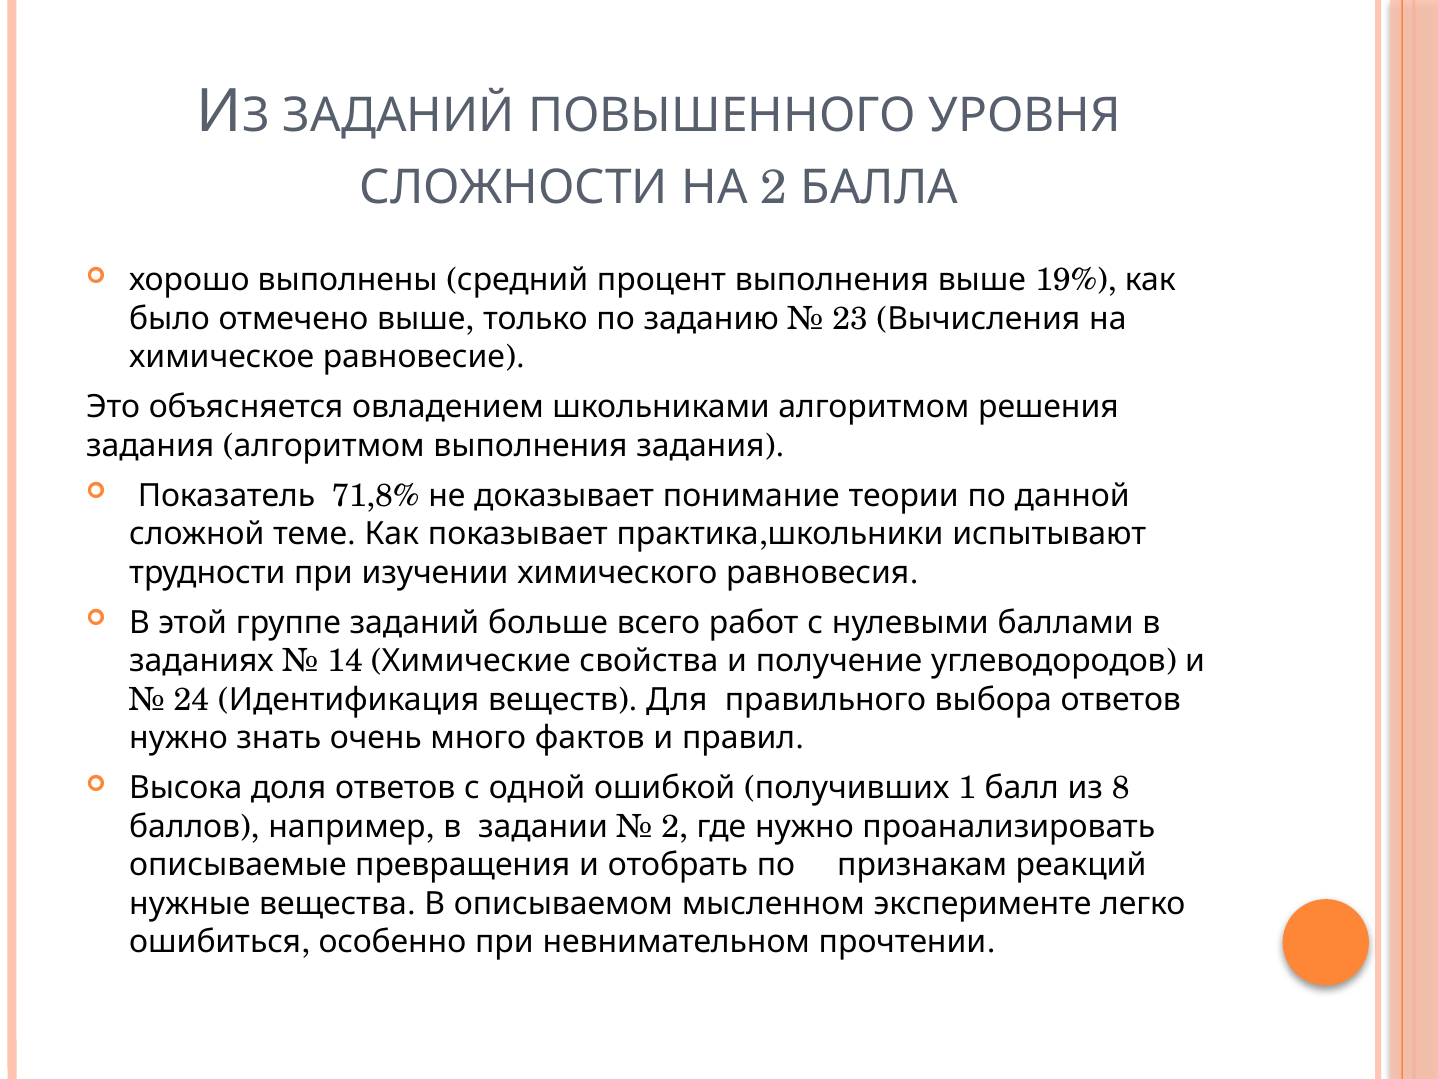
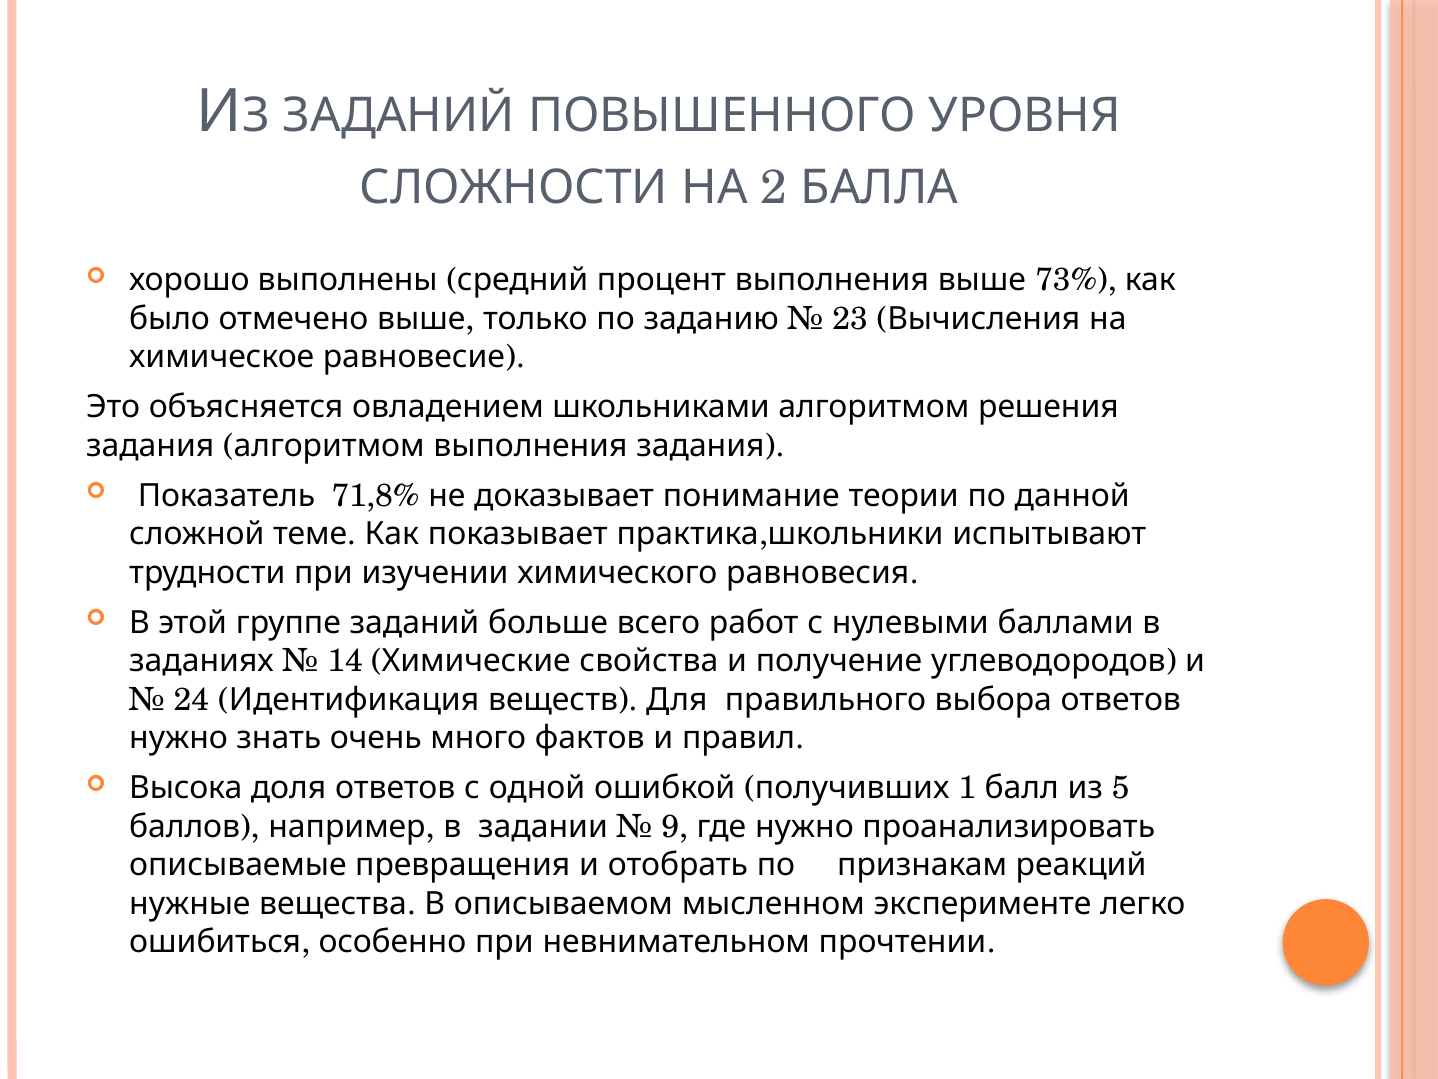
19%: 19% -> 73% (1076, 280)
8: 8 -> 5 (1121, 788)
2: 2 -> 9 (675, 826)
